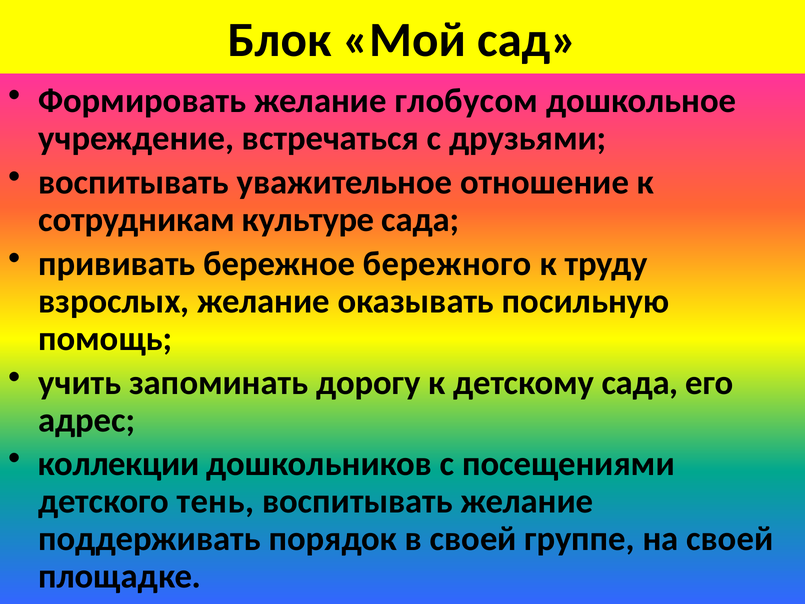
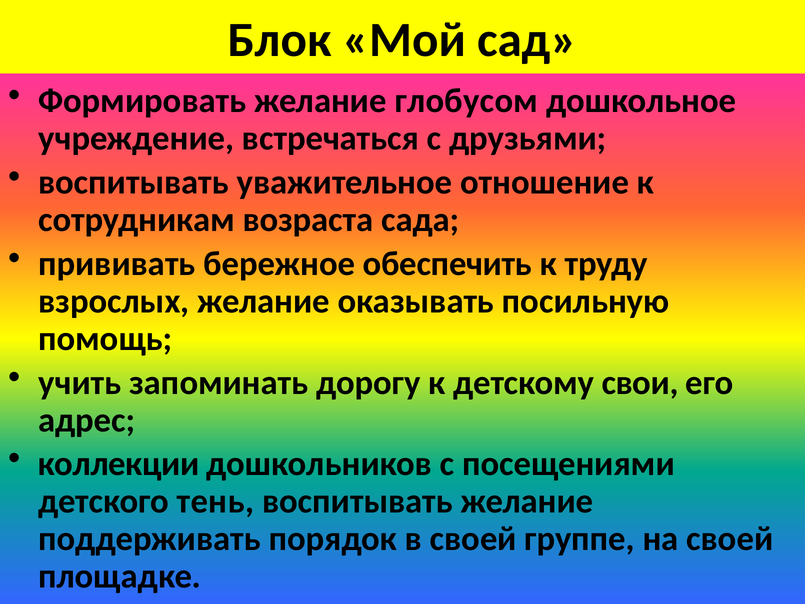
культуре: культуре -> возраста (308, 220)
бережного: бережного -> обеспечить (448, 264)
детскому сада: сада -> свои (640, 382)
